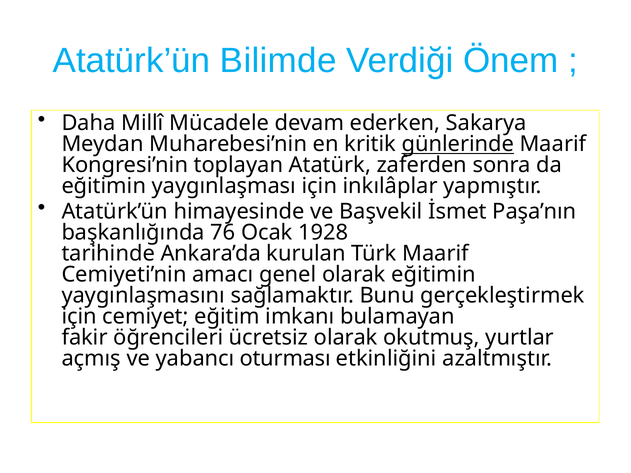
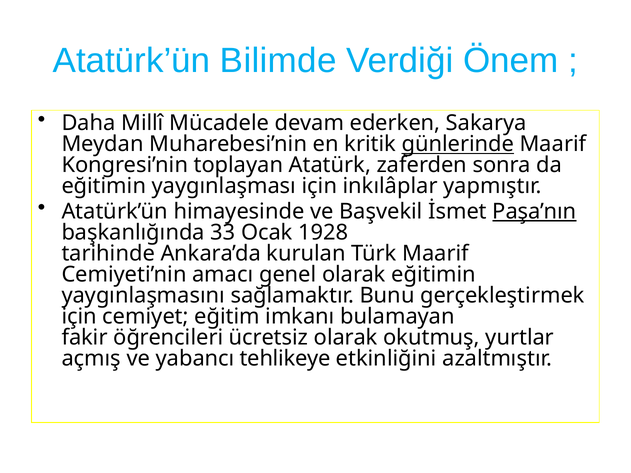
Paşa’nın underline: none -> present (534, 212)
76: 76 -> 33 (223, 233)
oturması: oturması -> tehlikeye (285, 359)
